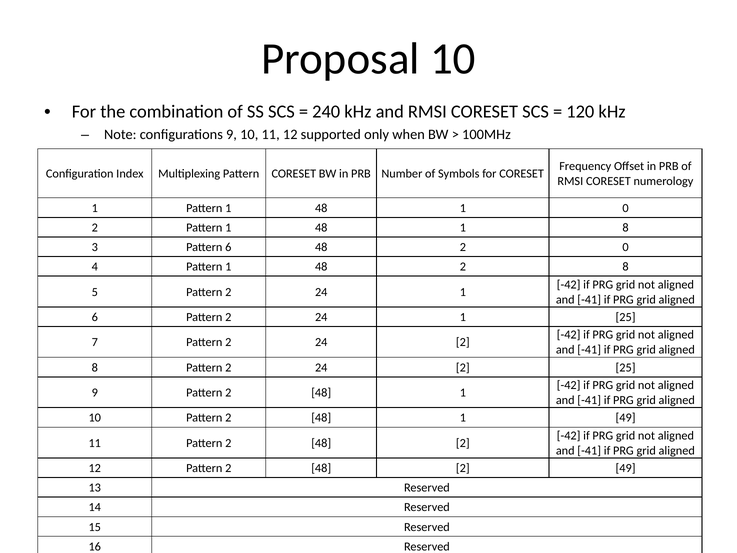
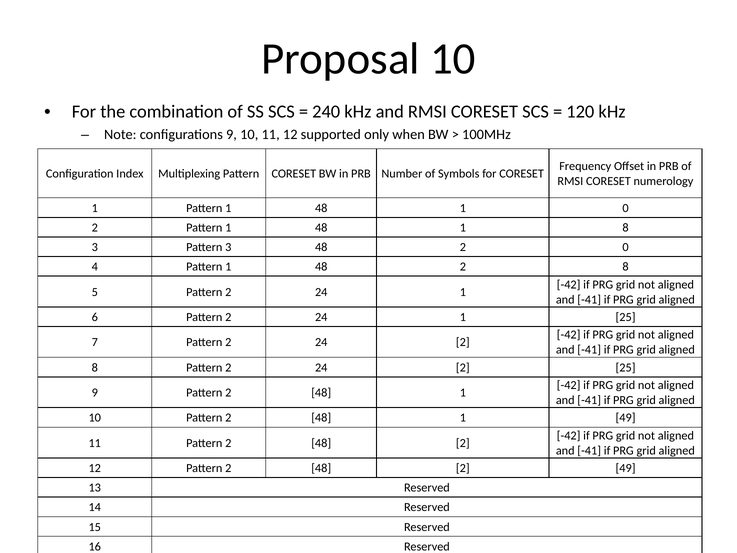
Pattern 6: 6 -> 3 (228, 247)
